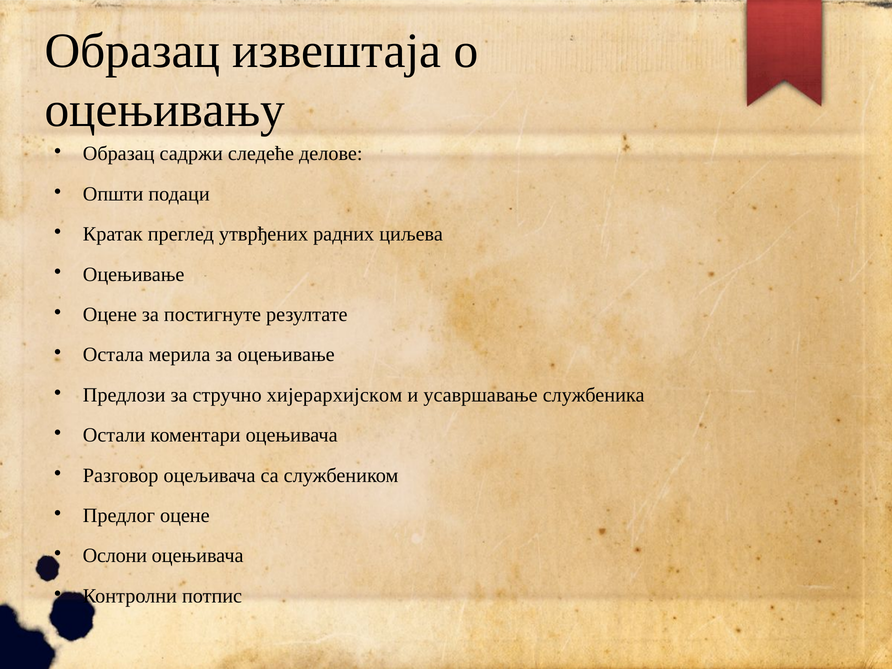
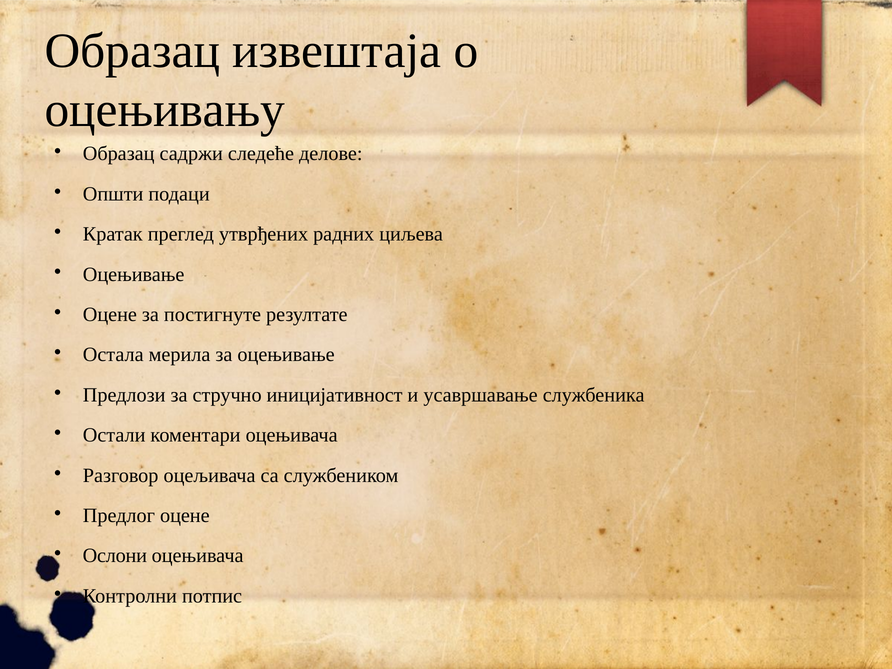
хијерархијском: хијерархијском -> иницијативност (335, 395)
